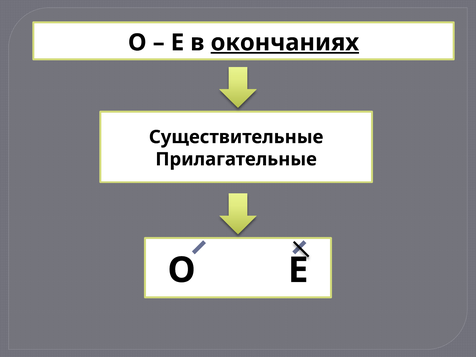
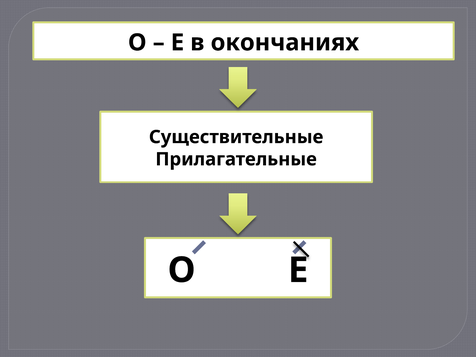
окончаниях underline: present -> none (285, 43)
